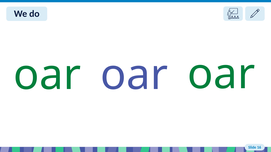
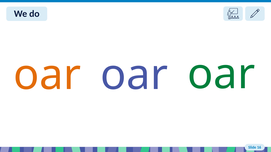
oar colour: green -> orange (47, 75)
